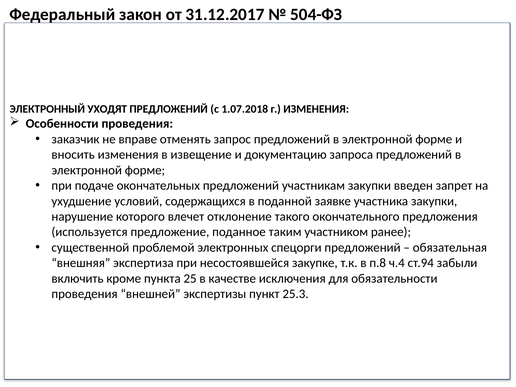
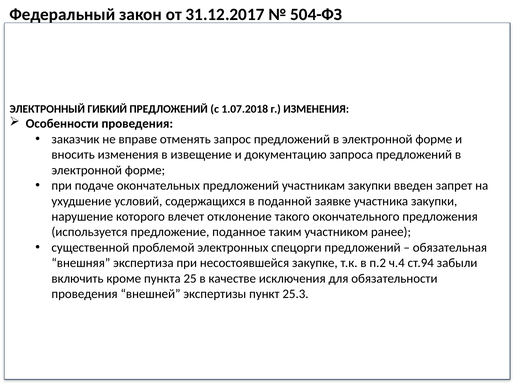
УХОДЯТ: УХОДЯТ -> ГИБКИЙ (107, 109)
п.8: п.8 -> п.2 (378, 263)
